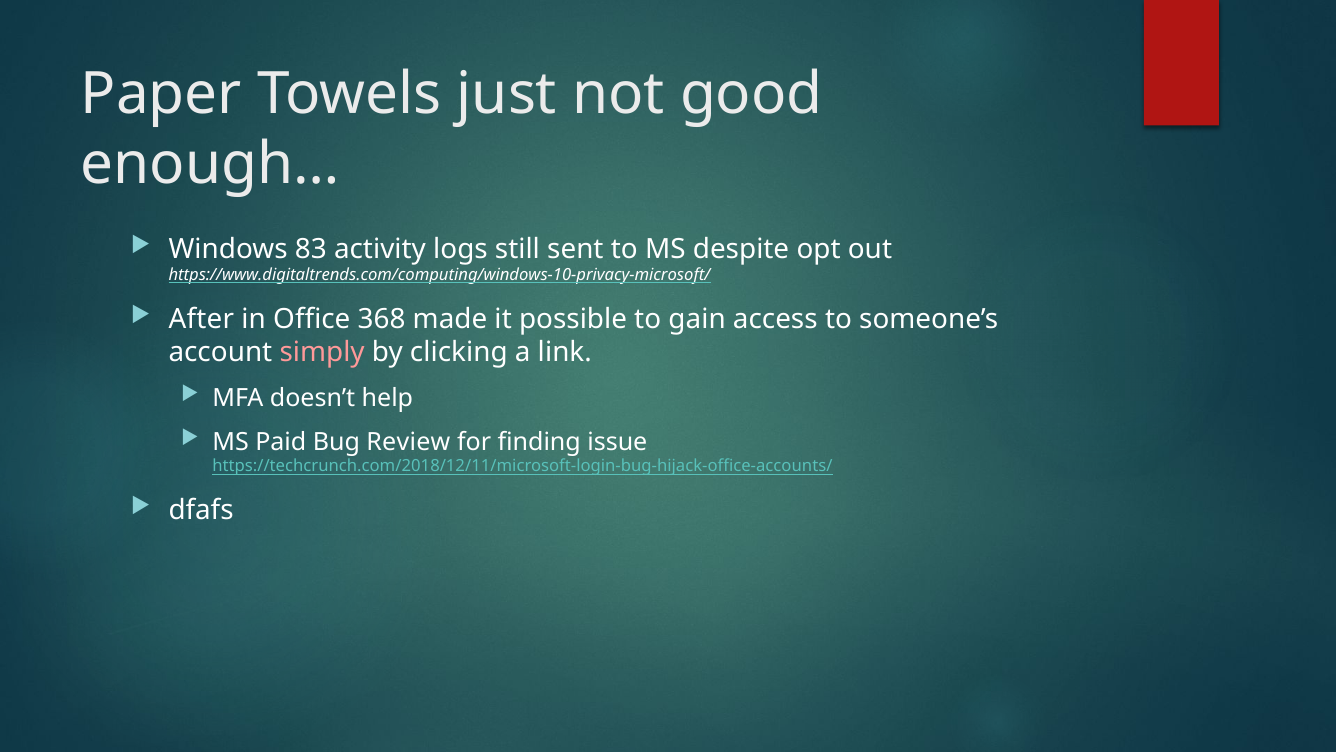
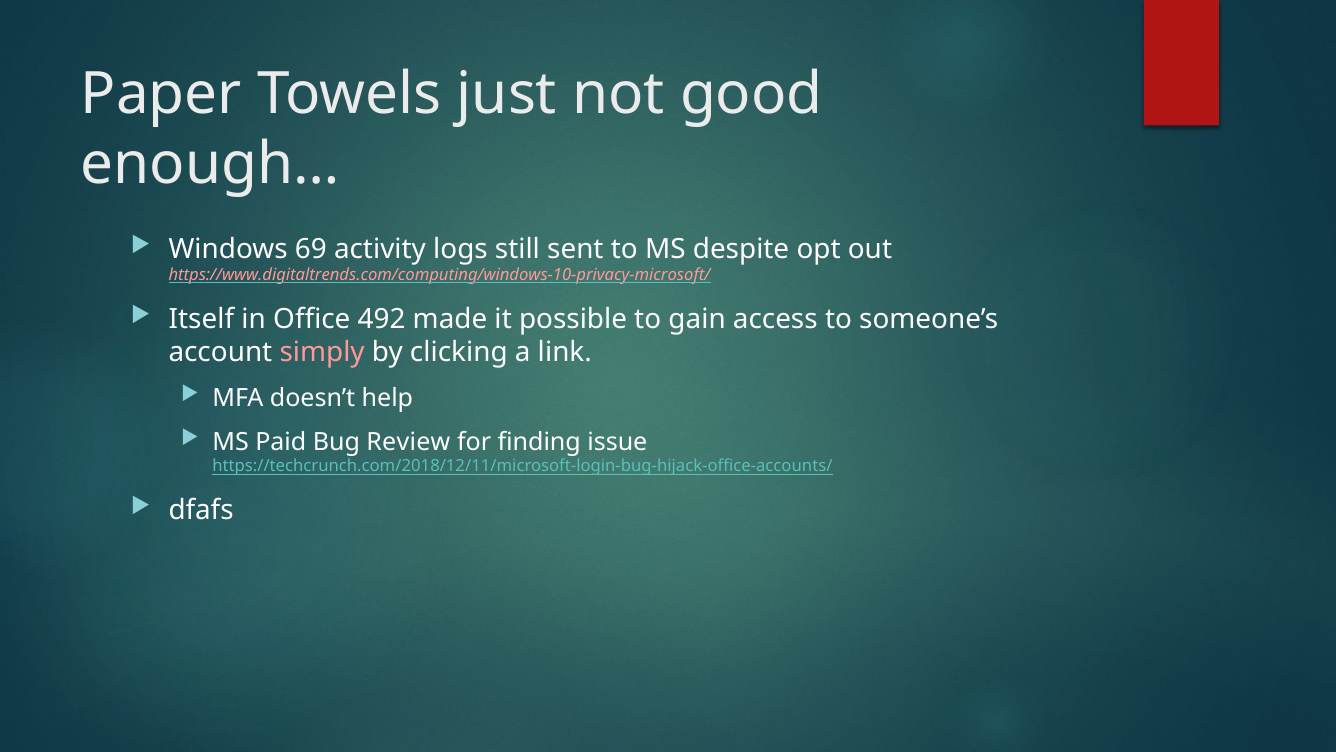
83: 83 -> 69 (311, 249)
https://www.digitaltrends.com/computing/windows-10-privacy-microsoft/ colour: white -> pink (439, 275)
After: After -> Itself (201, 319)
368: 368 -> 492 (382, 319)
